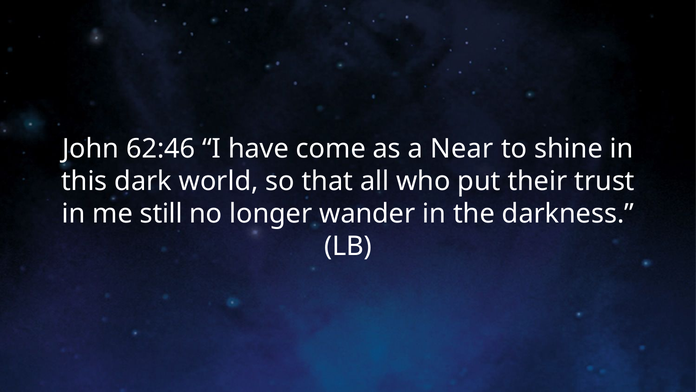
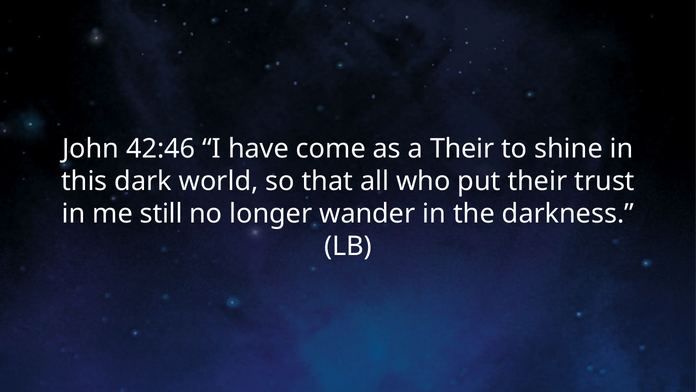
62:46: 62:46 -> 42:46 (161, 149)
a Near: Near -> Their (462, 149)
